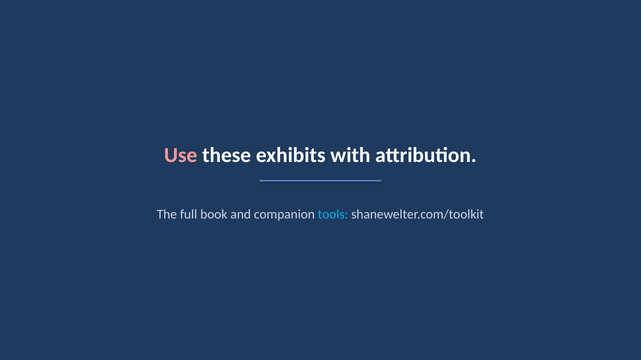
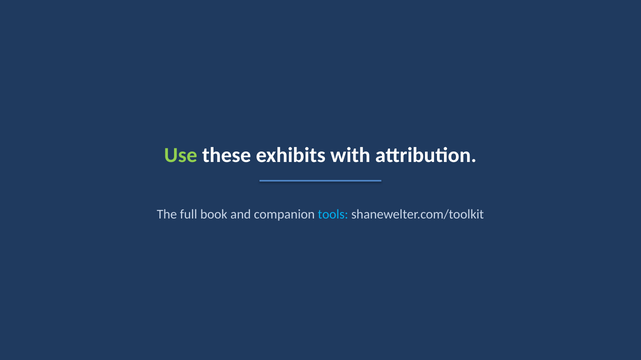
Use colour: pink -> light green (181, 155)
